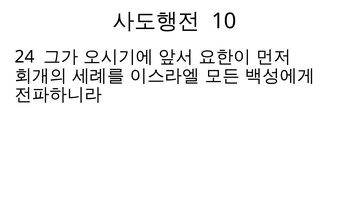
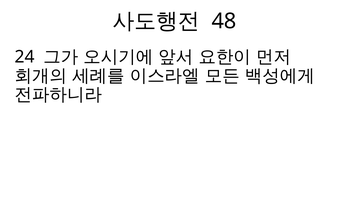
10: 10 -> 48 (224, 21)
